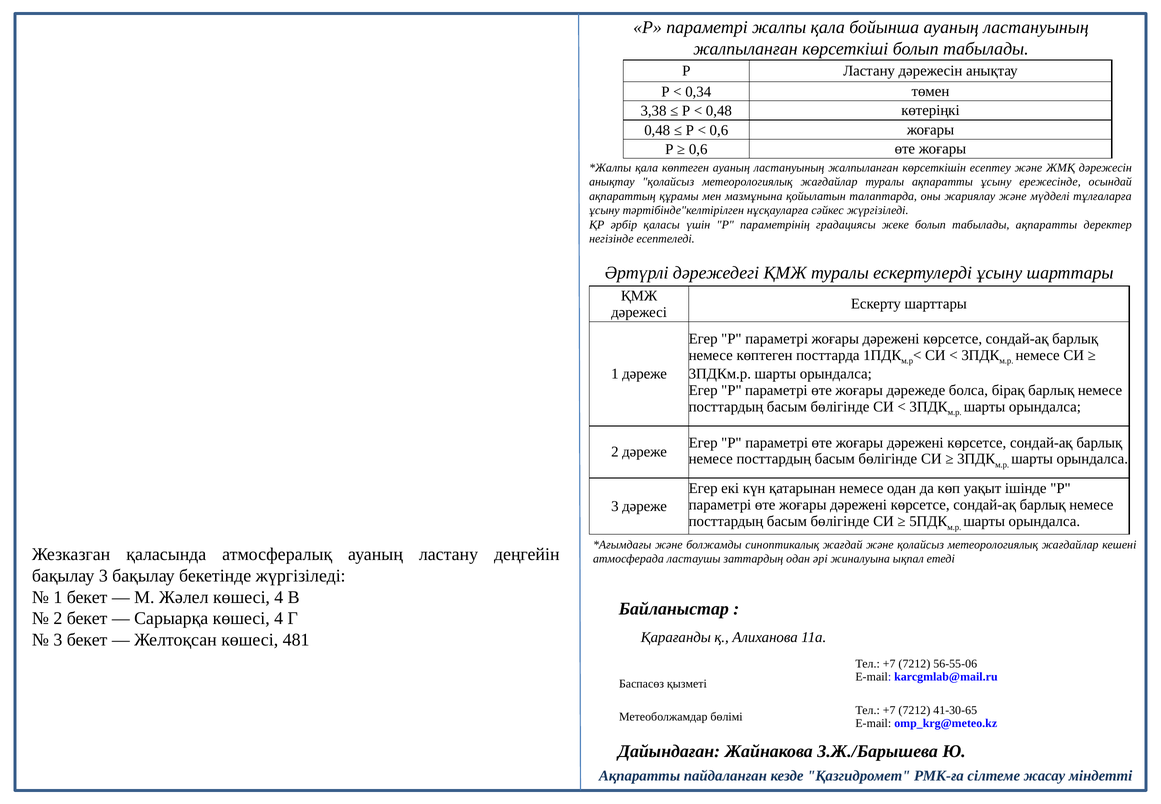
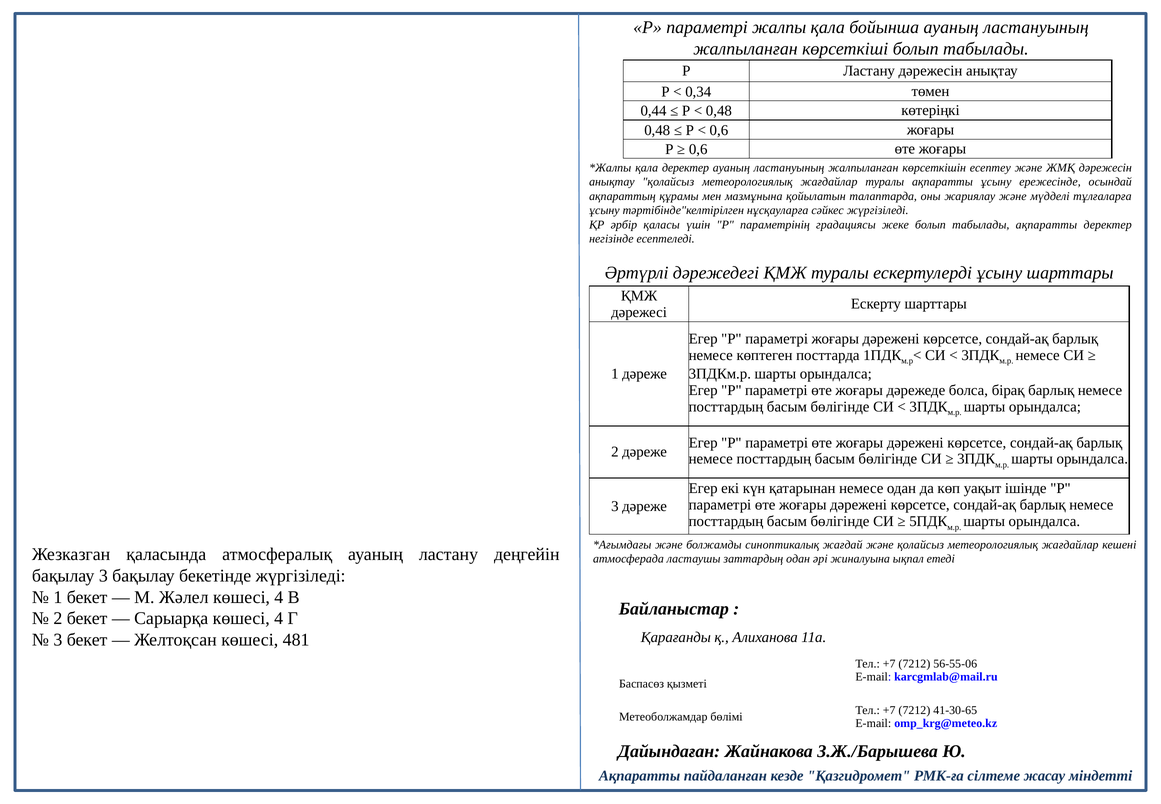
3,38: 3,38 -> 0,44 (654, 111)
қала көптеген: көптеген -> деректер (686, 168)
